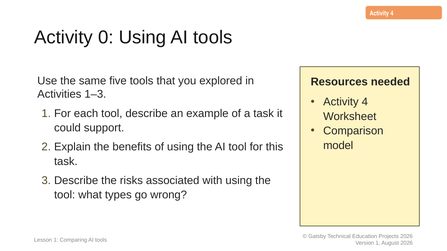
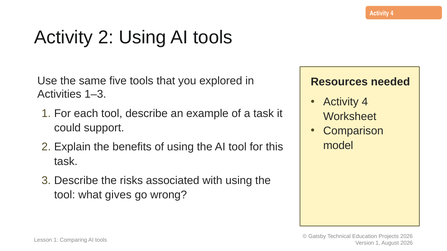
Activity 0: 0 -> 2 (106, 38)
types: types -> gives (118, 195)
